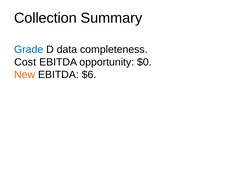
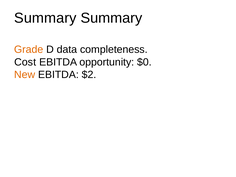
Collection: Collection -> Summary (45, 18)
Grade colour: blue -> orange (29, 49)
$6: $6 -> $2 (89, 75)
